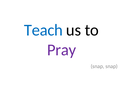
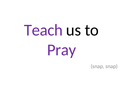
Teach colour: blue -> purple (43, 30)
